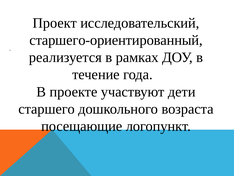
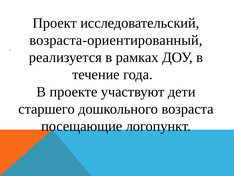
старшего-ориентированный: старшего-ориентированный -> возраста-ориентированный (116, 40)
